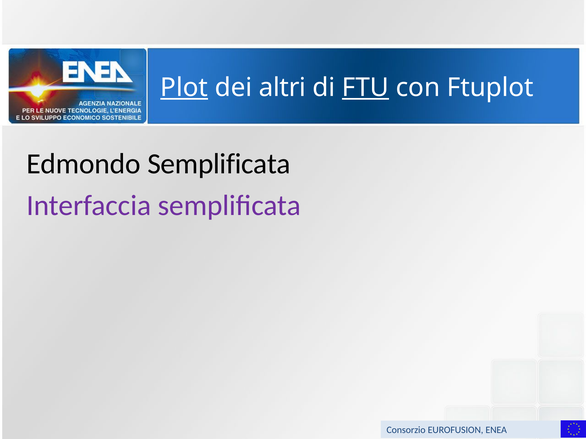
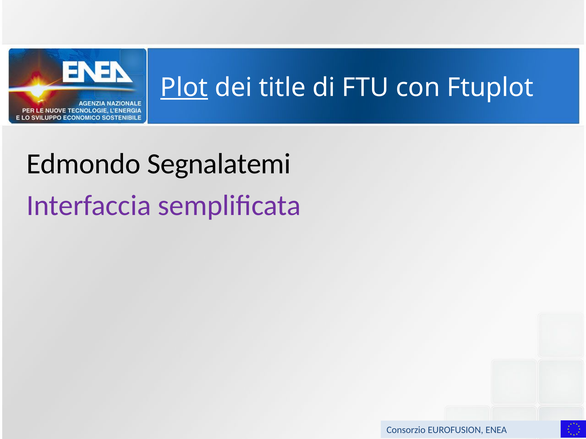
altri: altri -> title (282, 88)
FTU underline: present -> none (366, 88)
Edmondo Semplificata: Semplificata -> Segnalatemi (219, 164)
